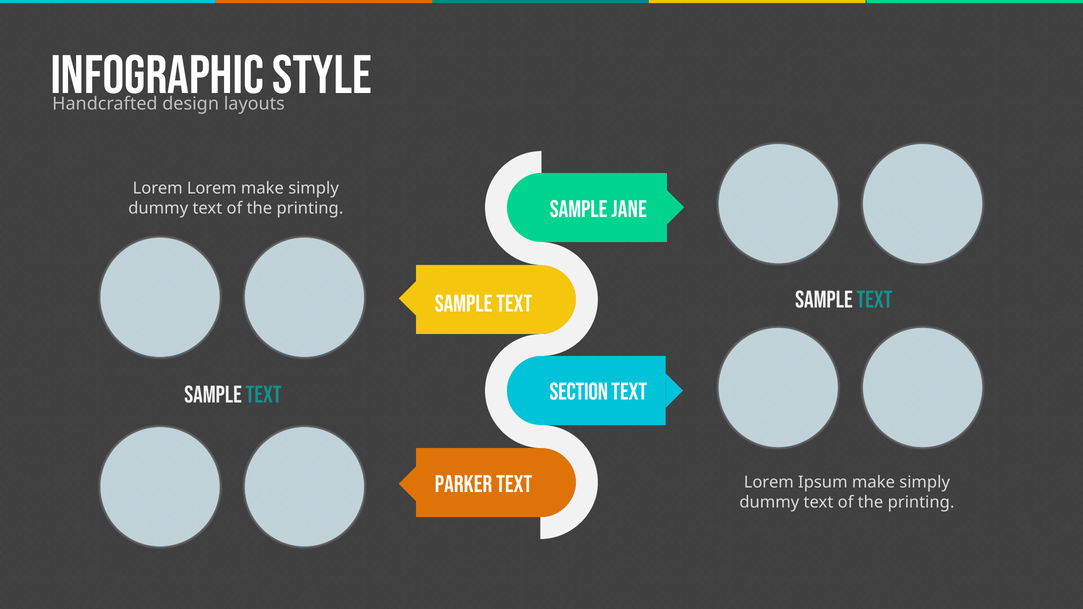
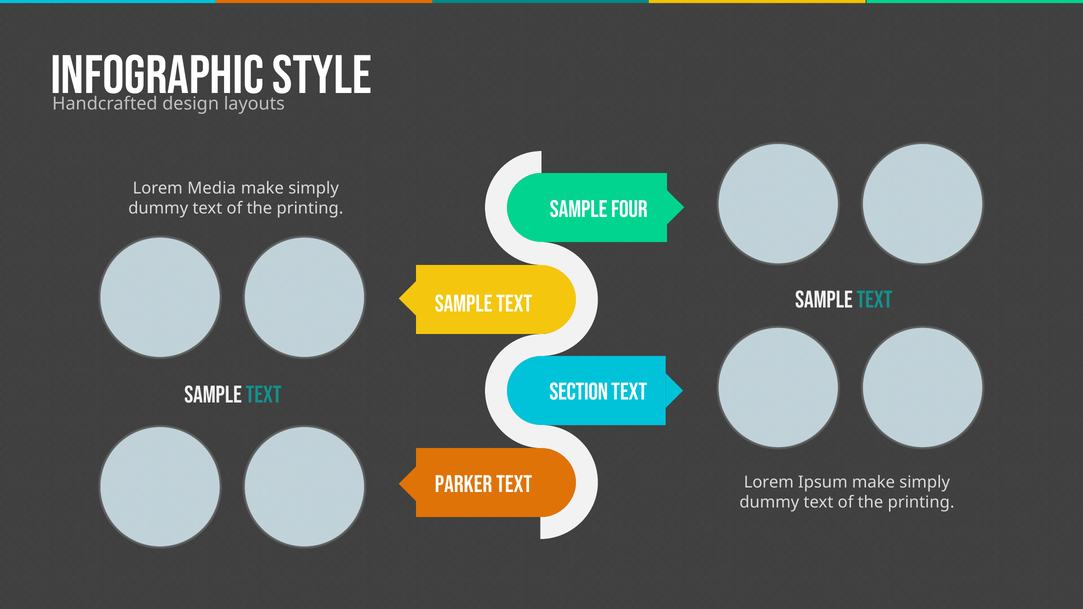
Lorem Lorem: Lorem -> Media (212, 189)
JANE: JANE -> FOUR (629, 209)
